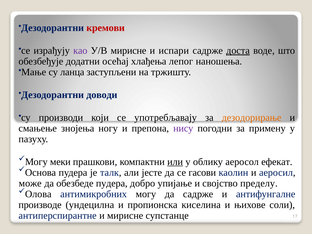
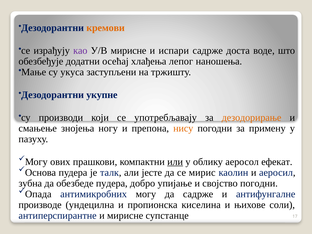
кремови colour: red -> orange (106, 28)
доста underline: present -> none (238, 51)
ланцa: ланцa -> укуса (72, 72)
доводи: доводи -> укупне (102, 95)
нису colour: purple -> orange (183, 128)
меки: меки -> ових (60, 162)
гасови: гасови -> мирис (202, 173)
може: може -> зубна (30, 183)
својство пределу: пределу -> погодни (259, 183)
Олова: Олова -> Опада (38, 194)
